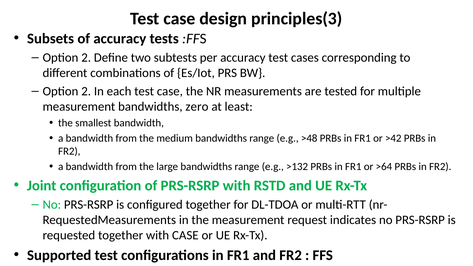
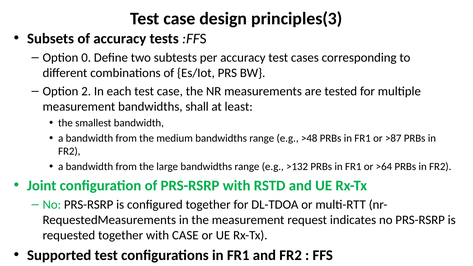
2: 2 -> 0 (86, 58)
zero: zero -> shall (197, 107)
>42: >42 -> >87 (393, 138)
